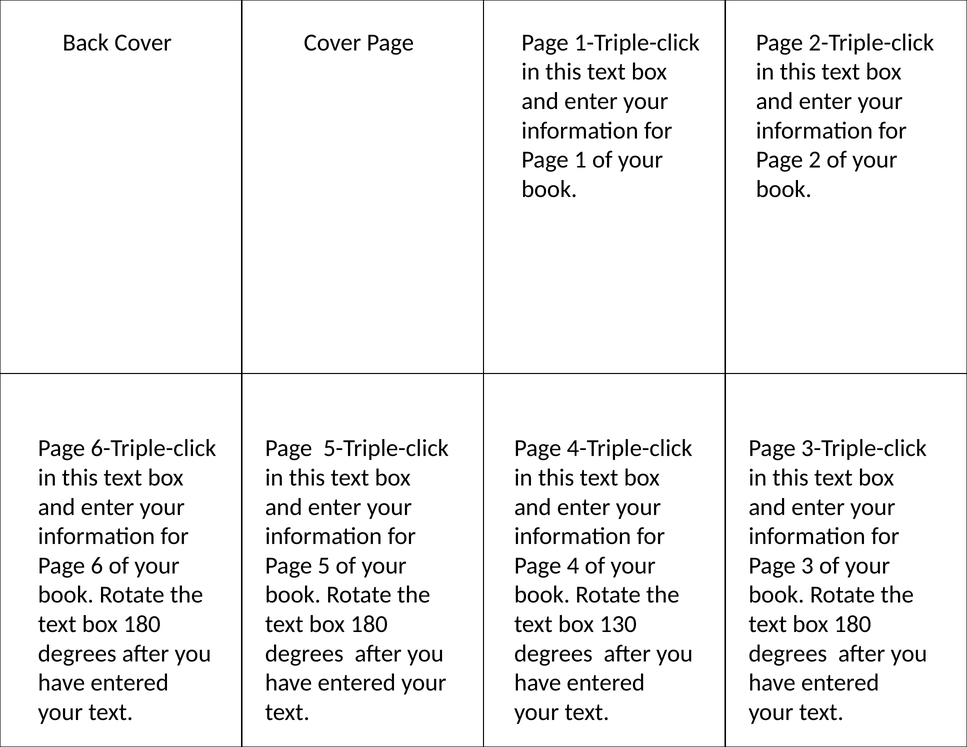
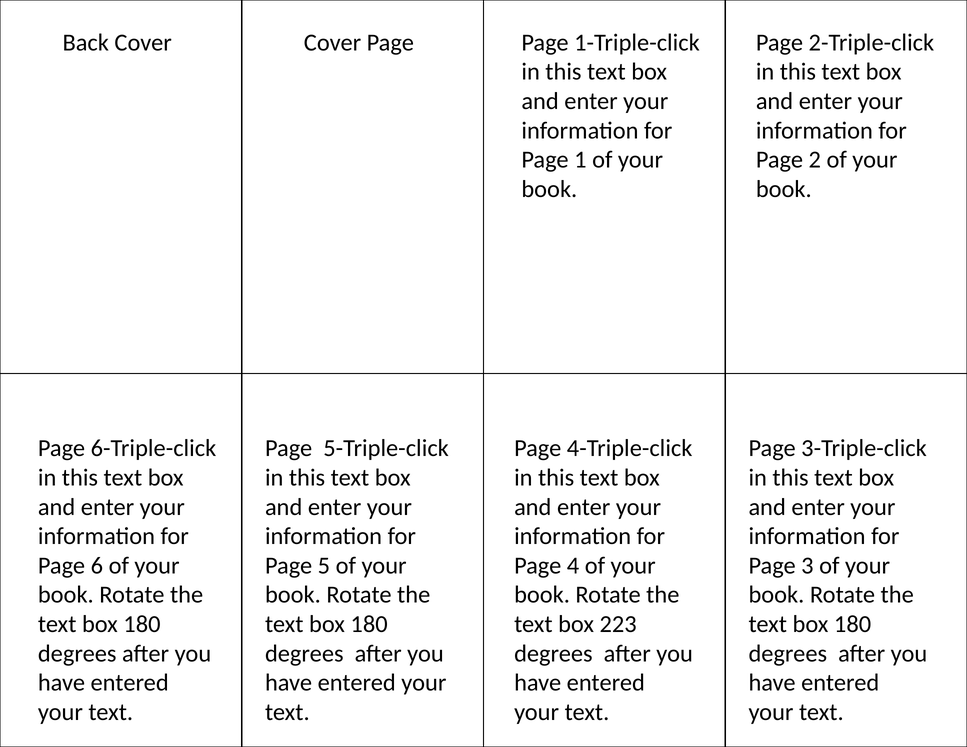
130: 130 -> 223 (618, 624)
